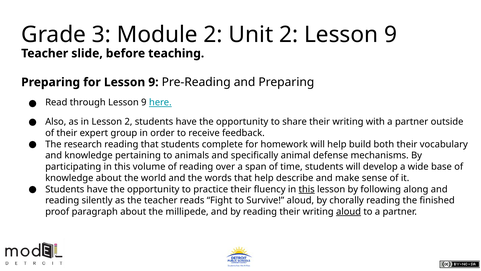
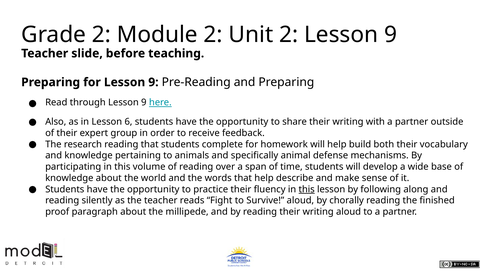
Grade 3: 3 -> 2 (101, 35)
Lesson 2: 2 -> 6 (128, 122)
aloud underline: present -> none (349, 211)
